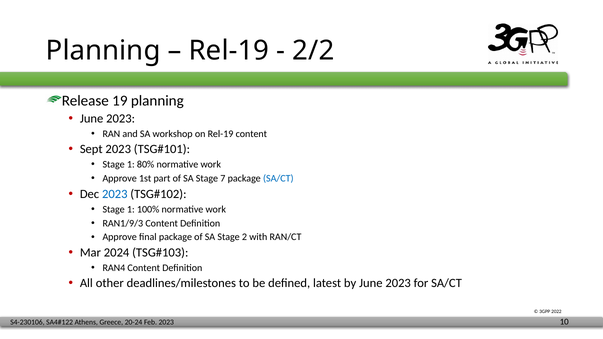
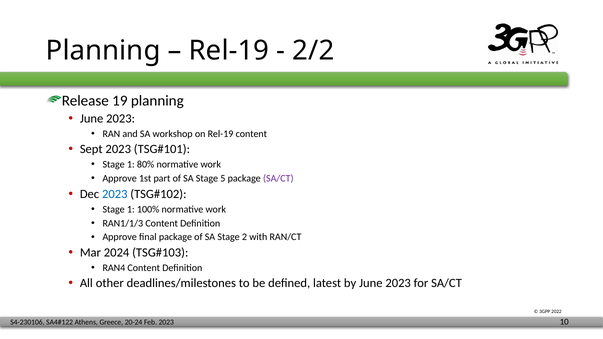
7: 7 -> 5 (223, 179)
SA/CT colour: blue -> purple (278, 179)
RAN1/9/3: RAN1/9/3 -> RAN1/1/3 (123, 223)
